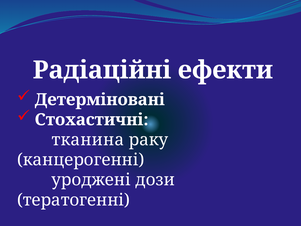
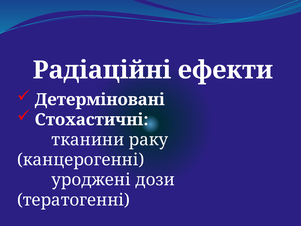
тканина: тканина -> тканини (88, 140)
